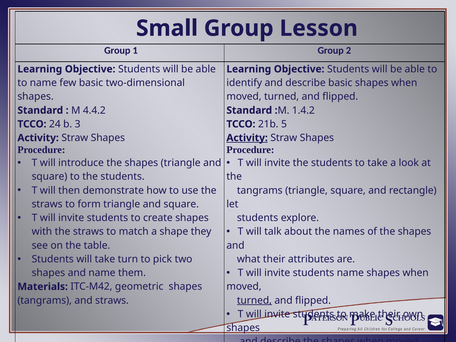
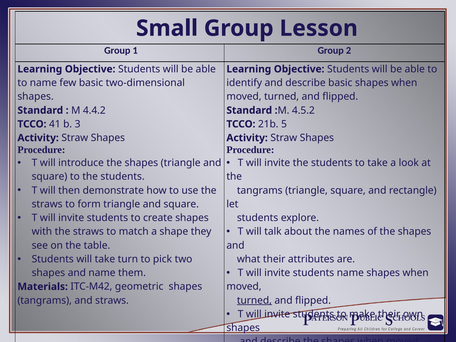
1.4.2: 1.4.2 -> 4.5.2 (303, 110)
24: 24 -> 41 (55, 124)
Activity underline: present -> none (247, 138)
